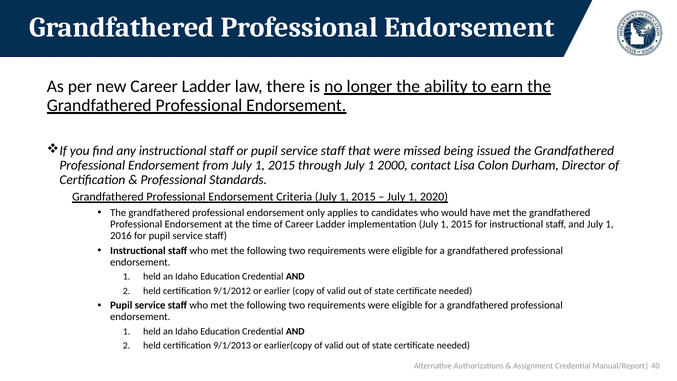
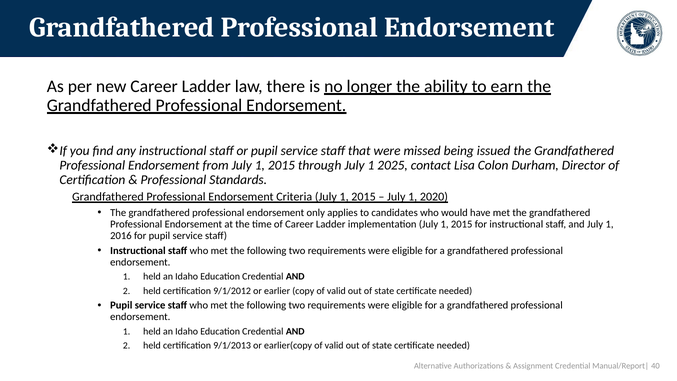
2000: 2000 -> 2025 (393, 165)
